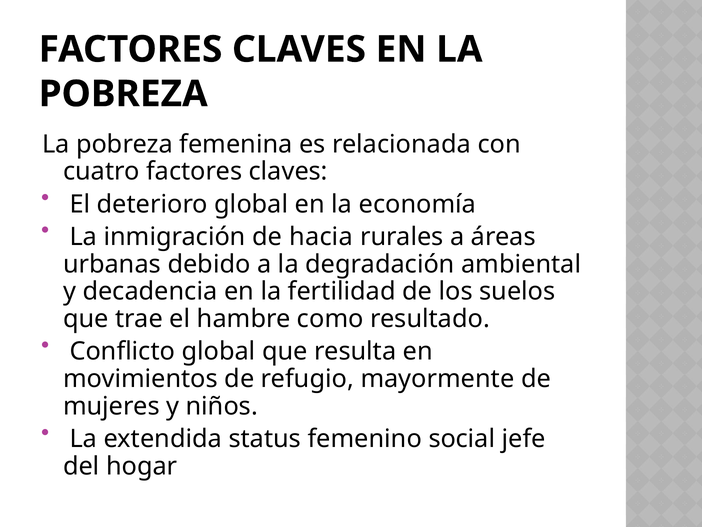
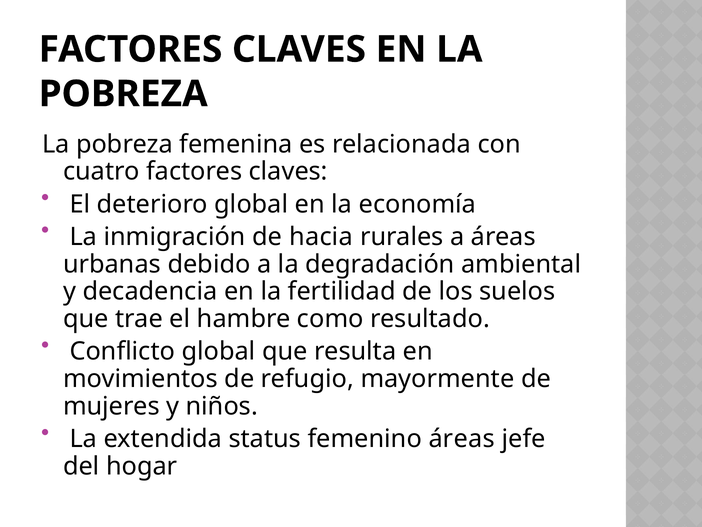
femenino social: social -> áreas (462, 439)
